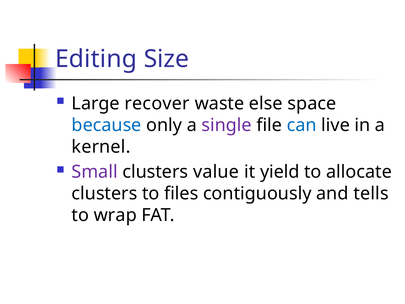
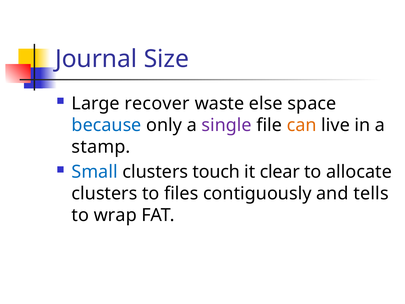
Editing: Editing -> Journal (96, 59)
can colour: blue -> orange (302, 125)
kernel: kernel -> stamp (101, 147)
Small colour: purple -> blue (95, 172)
value: value -> touch (216, 172)
yield: yield -> clear (280, 172)
